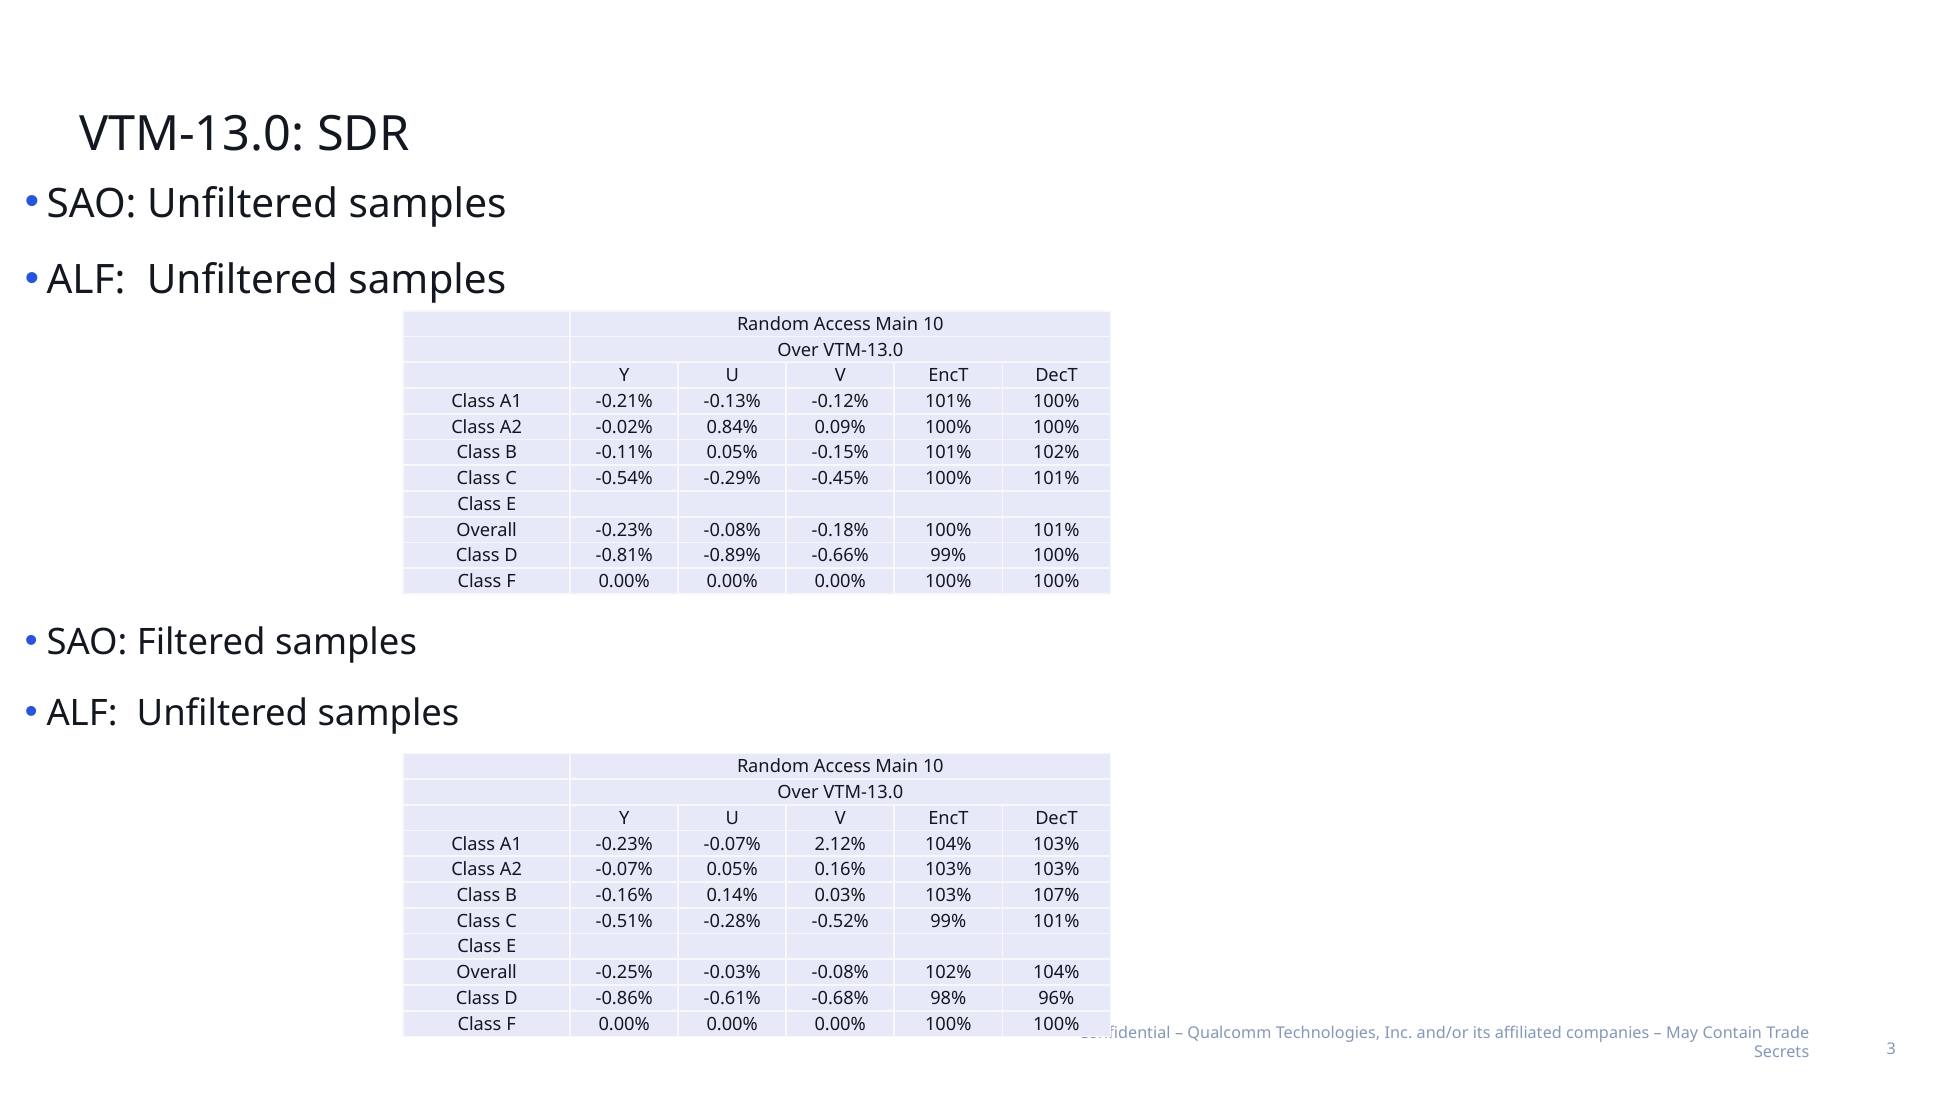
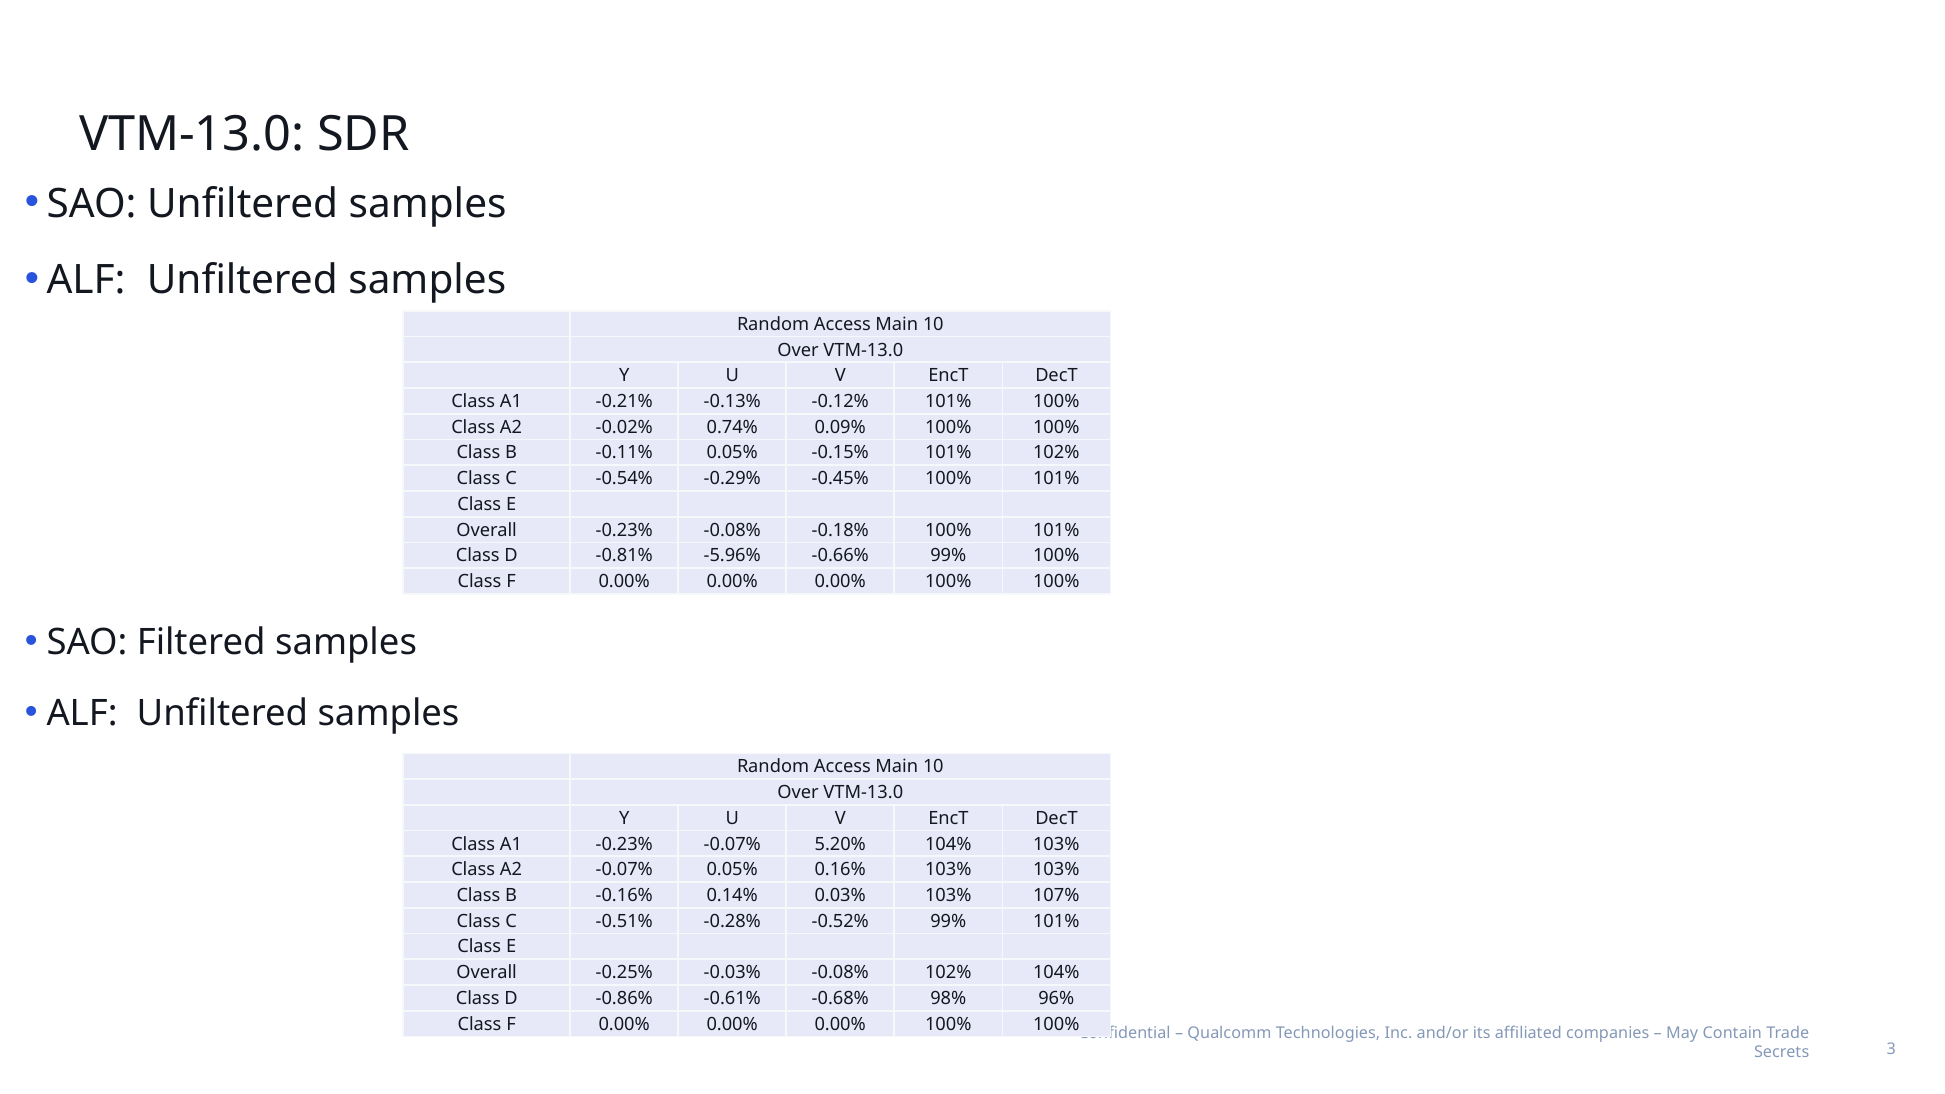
0.84%: 0.84% -> 0.74% (732, 427)
-0.89%: -0.89% -> -5.96% (732, 556)
2.12%: 2.12% -> 5.20% (840, 844)
